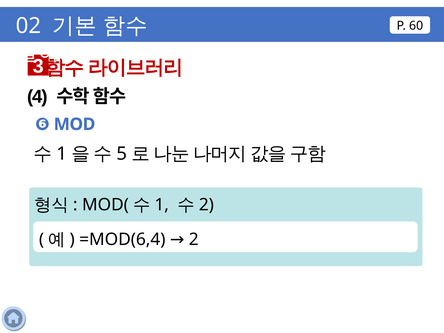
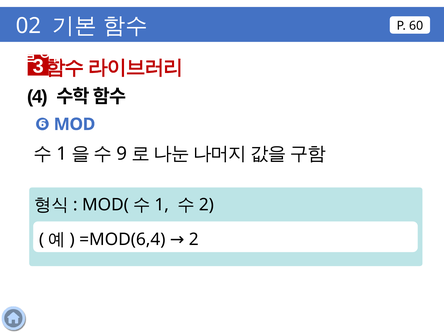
5: 5 -> 9 (122, 154)
